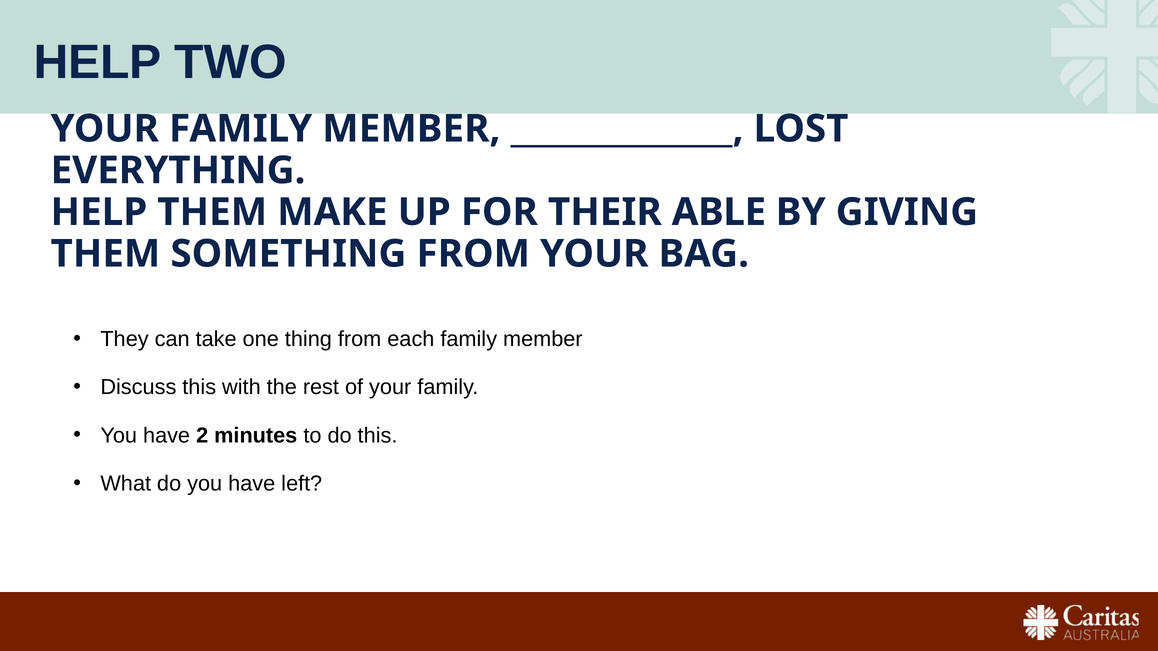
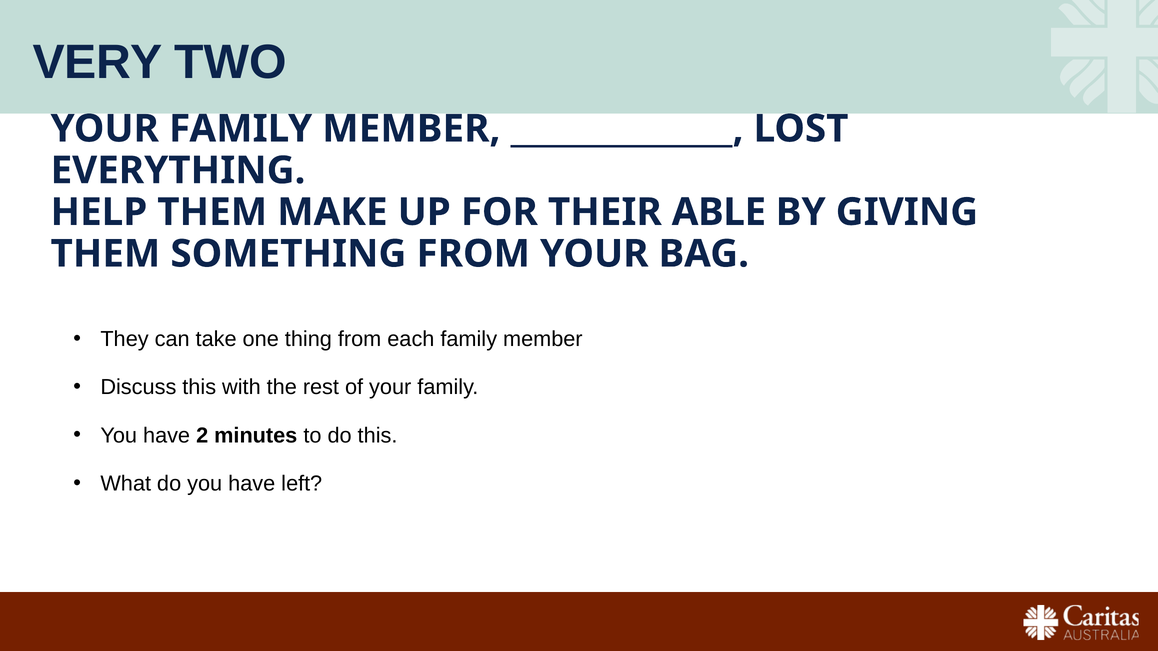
HELP: HELP -> VERY (98, 62)
